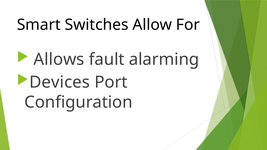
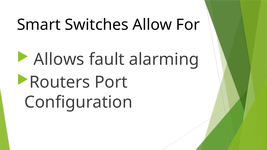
Devices: Devices -> Routers (60, 82)
